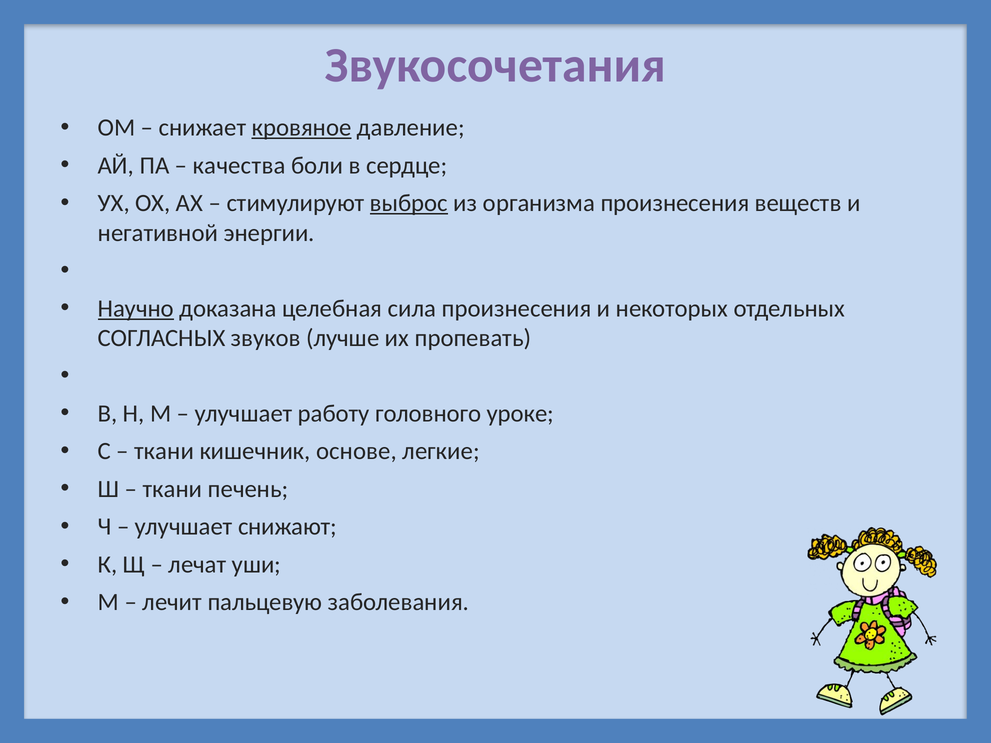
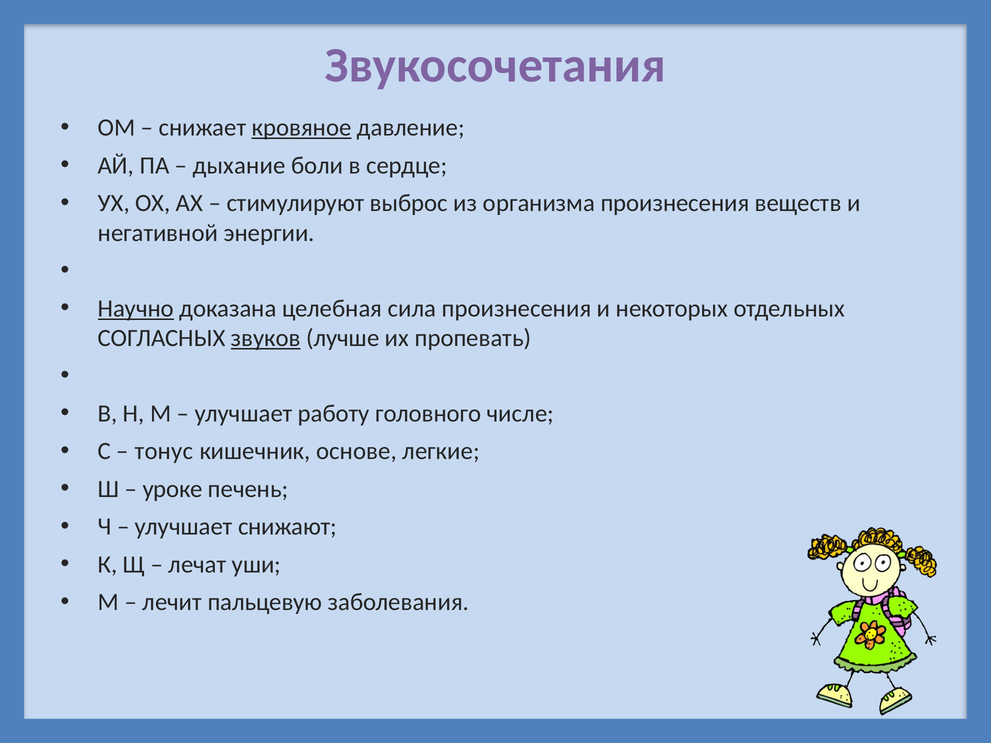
качества: качества -> дыхание (239, 166)
выброс underline: present -> none (409, 203)
звуков underline: none -> present (266, 338)
уроке: уроке -> числе (520, 414)
ткани: ткани -> тонус (164, 451)
ткани: ткани -> уроке (173, 489)
